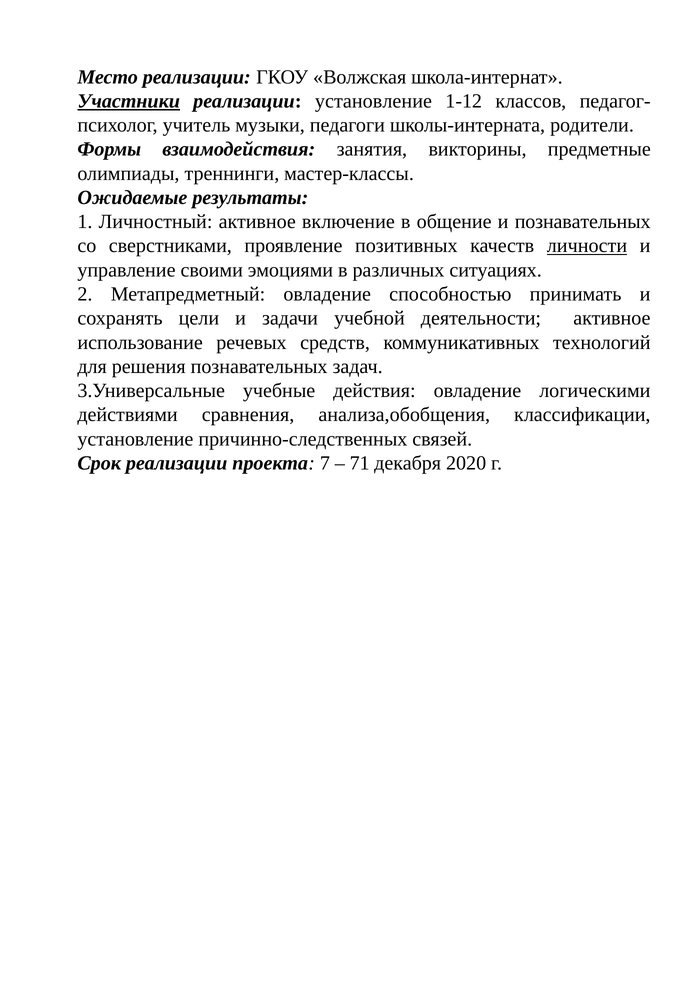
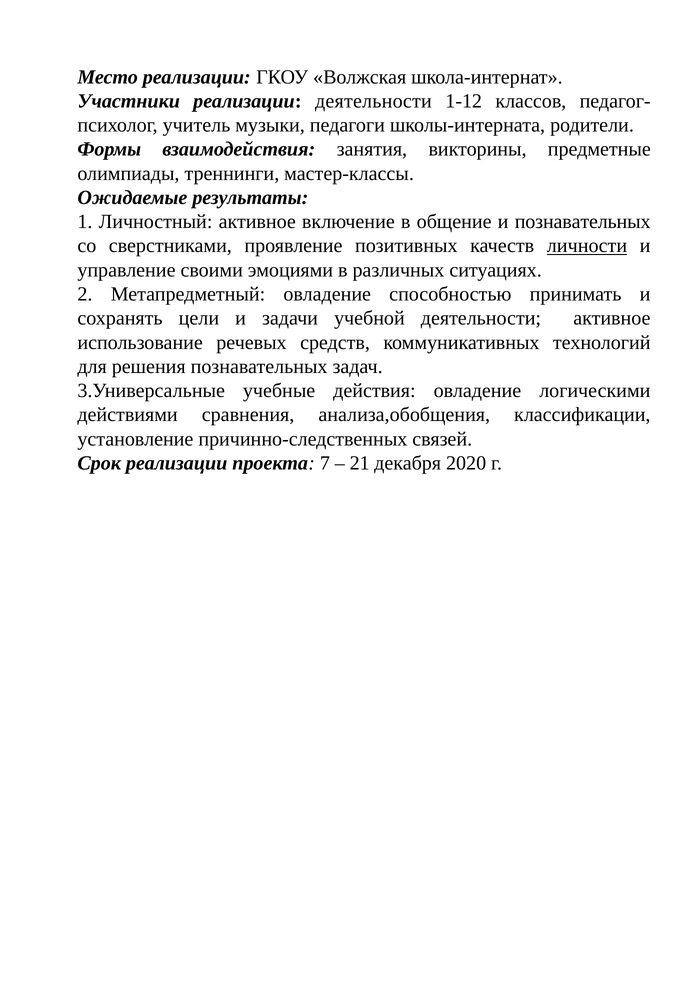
Участники underline: present -> none (129, 101)
реализации установление: установление -> деятельности (373, 101)
71: 71 -> 21 (360, 463)
